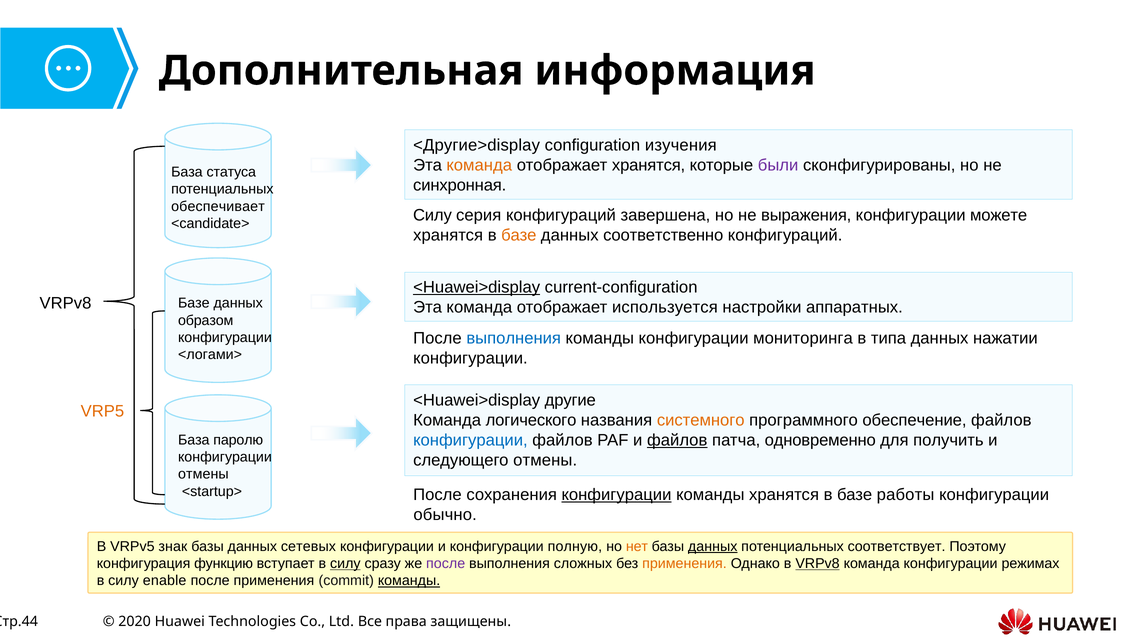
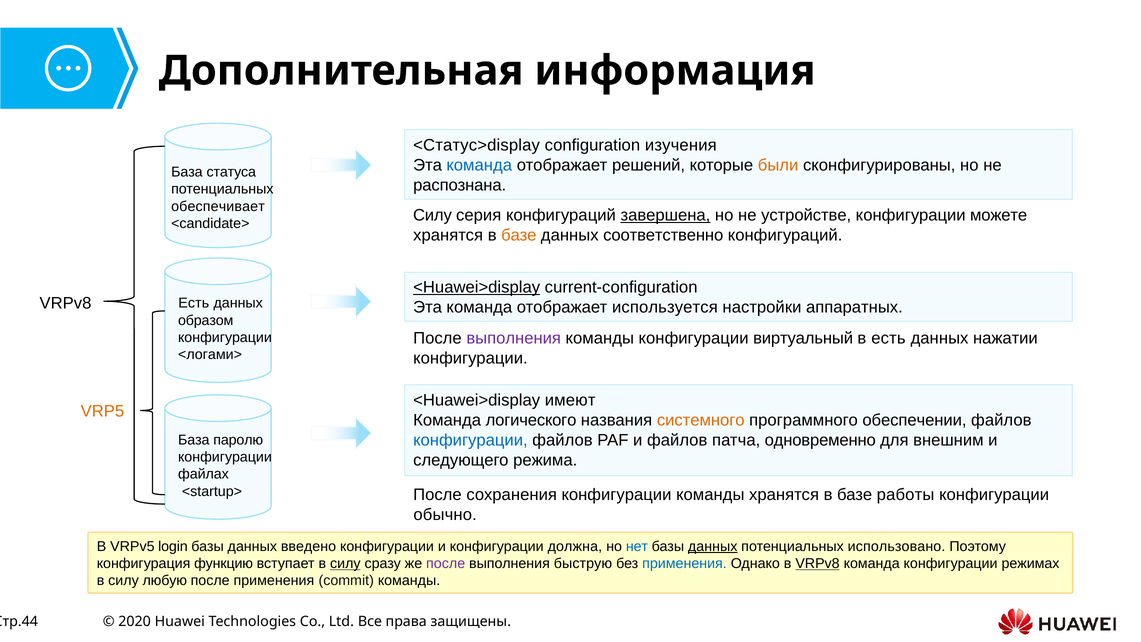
<Другие>display: <Другие>display -> <Статус>display (477, 145)
команда colour: orange -> blue (479, 165)
отображает хранятся: хранятся -> решений (649, 165)
были colour: purple -> orange (778, 165)
синхронная: синхронная -> распознана (460, 185)
завершена underline: none -> present (665, 215)
выражения: выражения -> устройстве (806, 215)
Базе: Базе -> Есть (194, 303)
выполнения colour: blue -> purple (514, 338)
мониторинга: мониторинга -> виртуальный (803, 338)
в типа: типа -> есть (888, 338)
другие: другие -> имеют (570, 400)
обеспечение: обеспечение -> обеспечении (914, 420)
файлов underline: present -> none (677, 440)
получить: получить -> внешним (948, 440)
следующего отмены: отмены -> режима (545, 460)
отмены: отмены -> файлах (203, 474)
конфигурации underline: present -> none (617, 495)
знак: знак -> login (173, 546)
сетевых: сетевых -> введено (308, 546)
полную: полную -> должна (575, 546)
нет colour: orange -> blue (637, 546)
соответствует: соответствует -> использовано (897, 546)
сложных: сложных -> быструю (583, 563)
применения colour: orange -> blue (685, 563)
enable: enable -> любую (165, 581)
команды underline: present -> none (409, 581)
